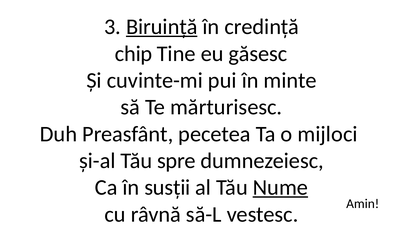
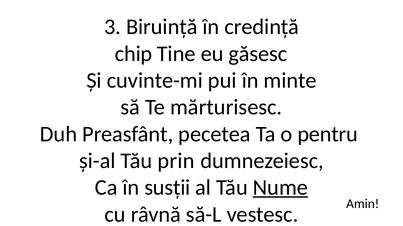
Biruință underline: present -> none (162, 27)
mijloci: mijloci -> pentru (328, 134)
spre: spre -> prin (176, 161)
